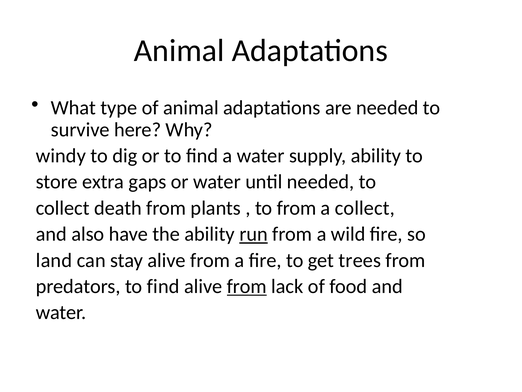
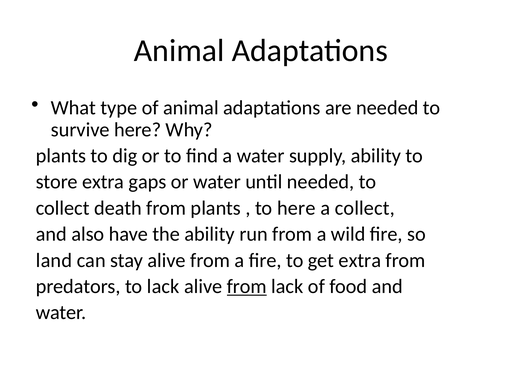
windy: windy -> plants (61, 156)
to from: from -> here (296, 208)
run underline: present -> none (254, 234)
get trees: trees -> extra (360, 260)
predators to find: find -> lack (163, 286)
